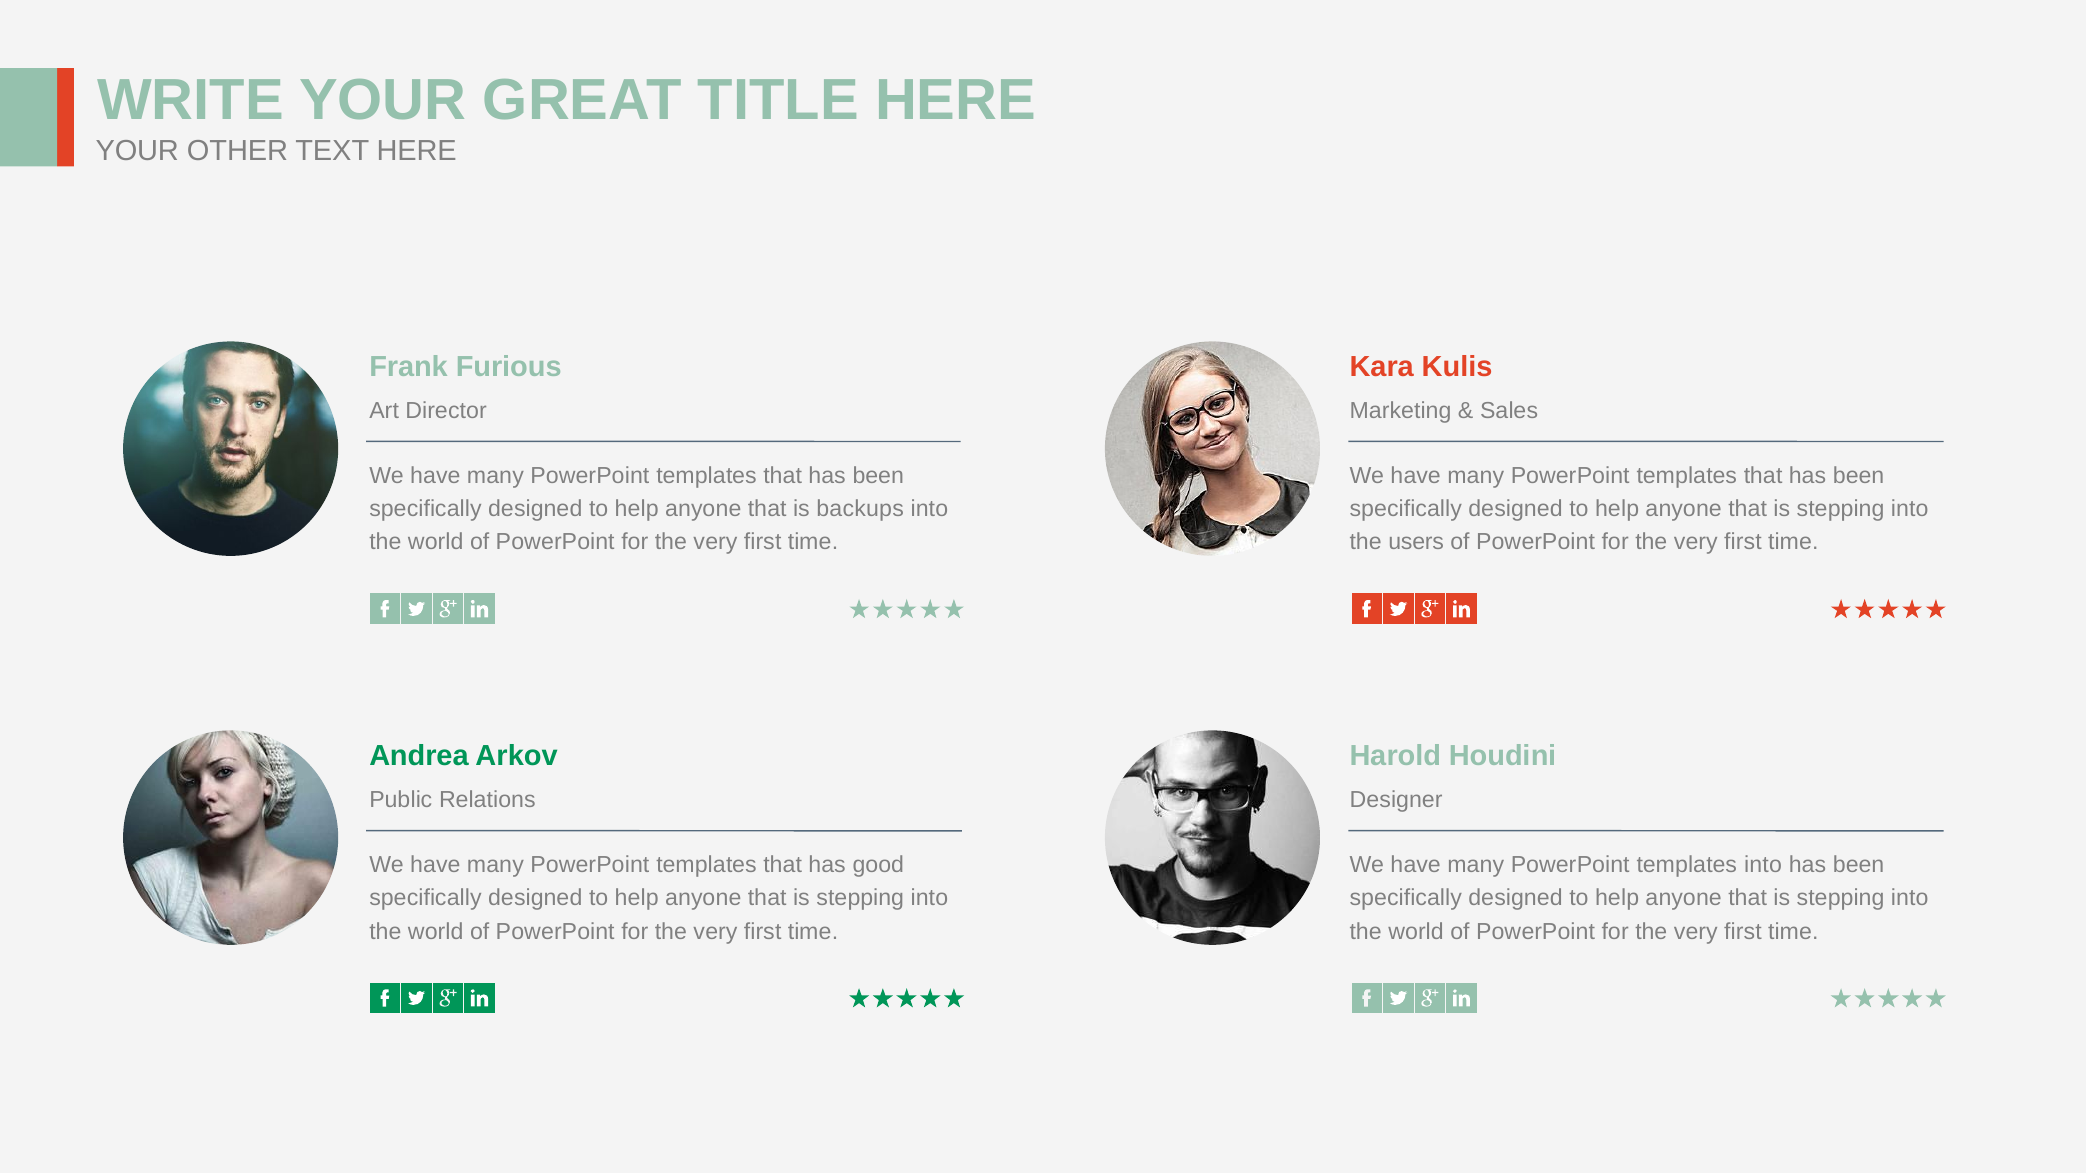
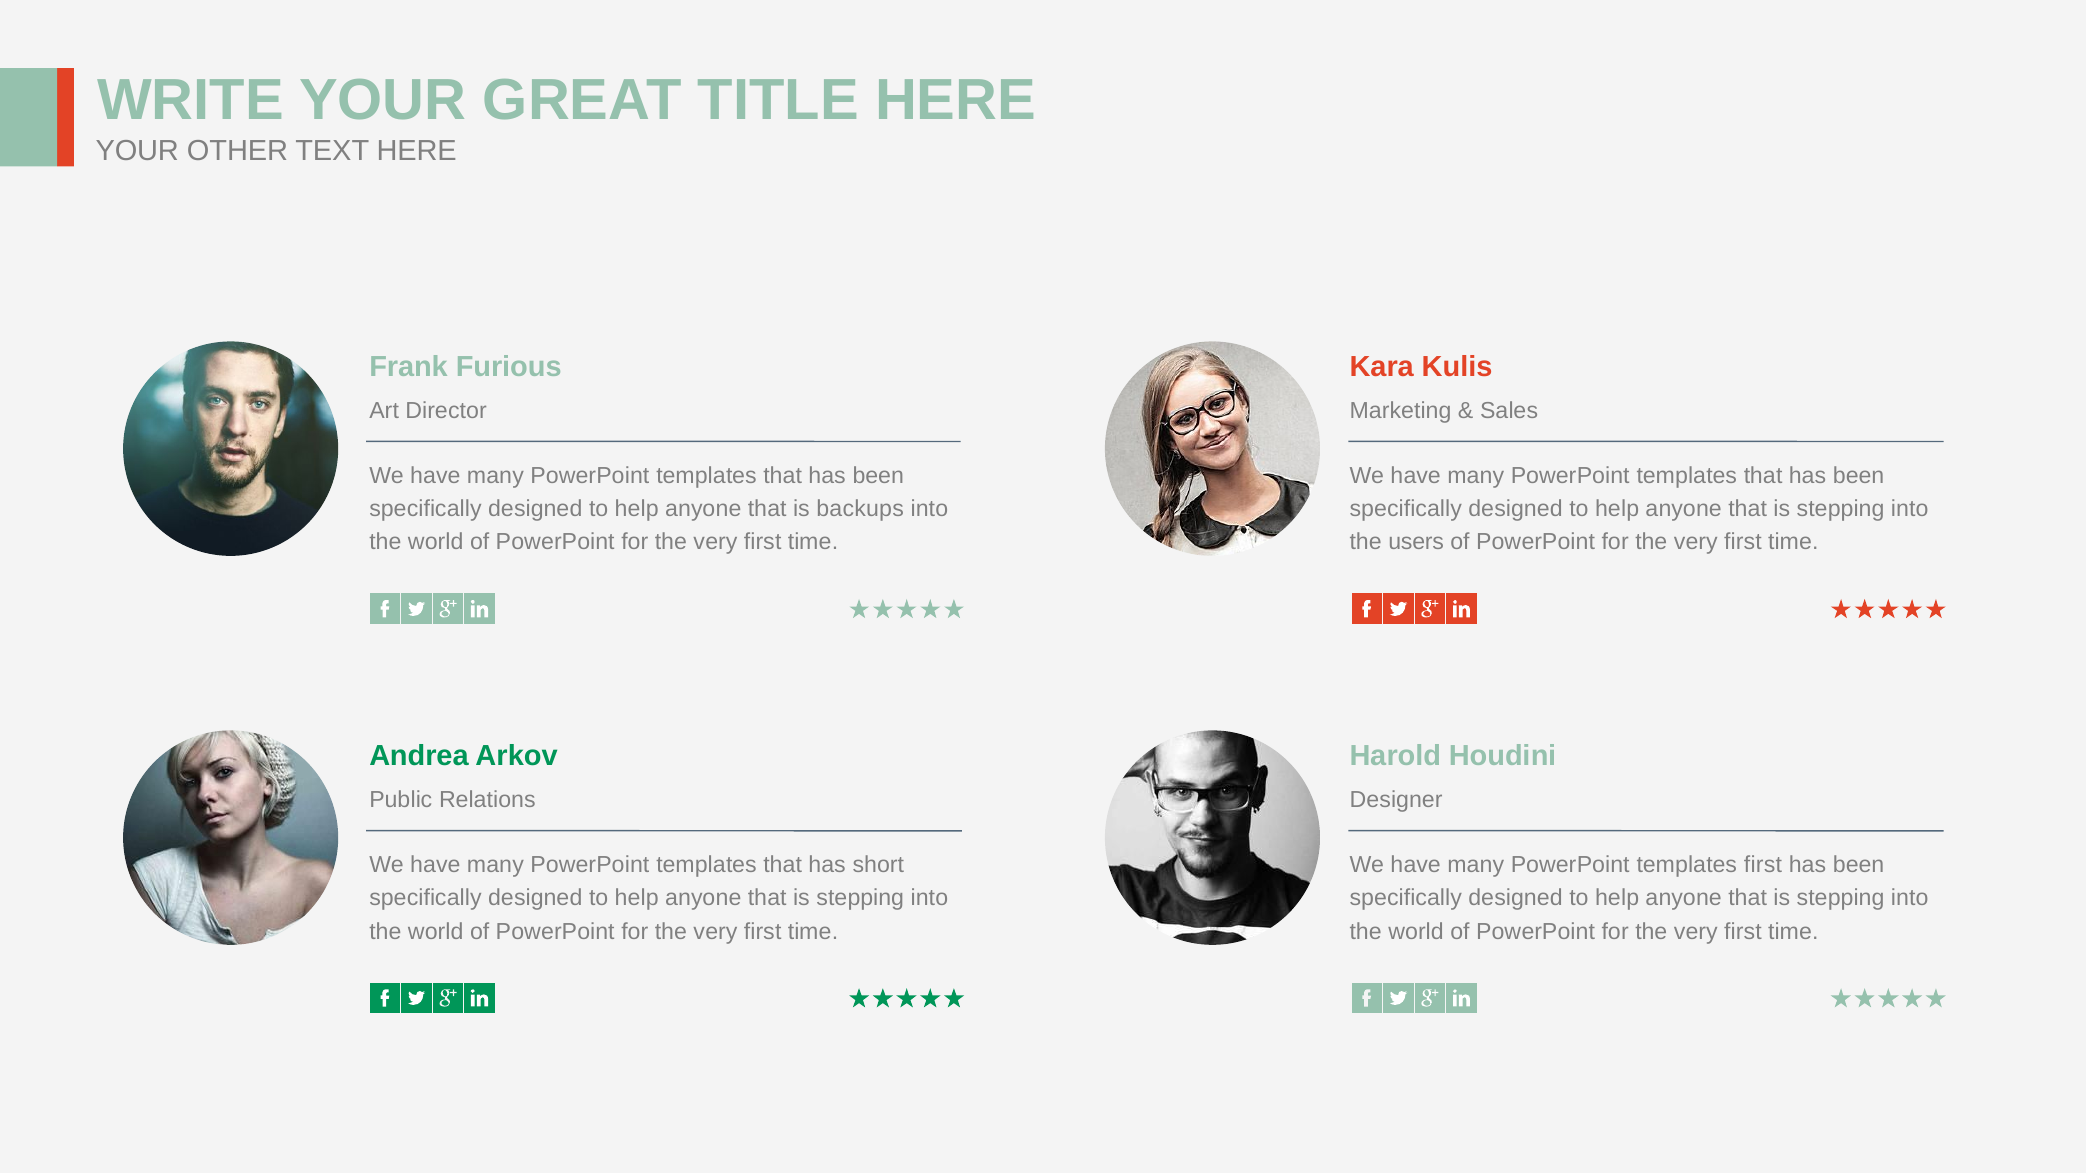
good: good -> short (878, 865)
templates into: into -> first (1763, 865)
